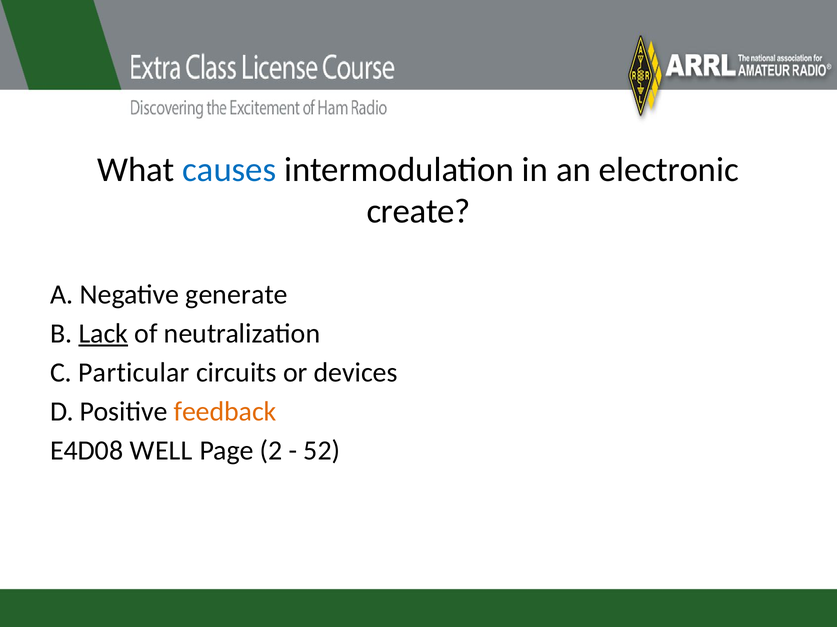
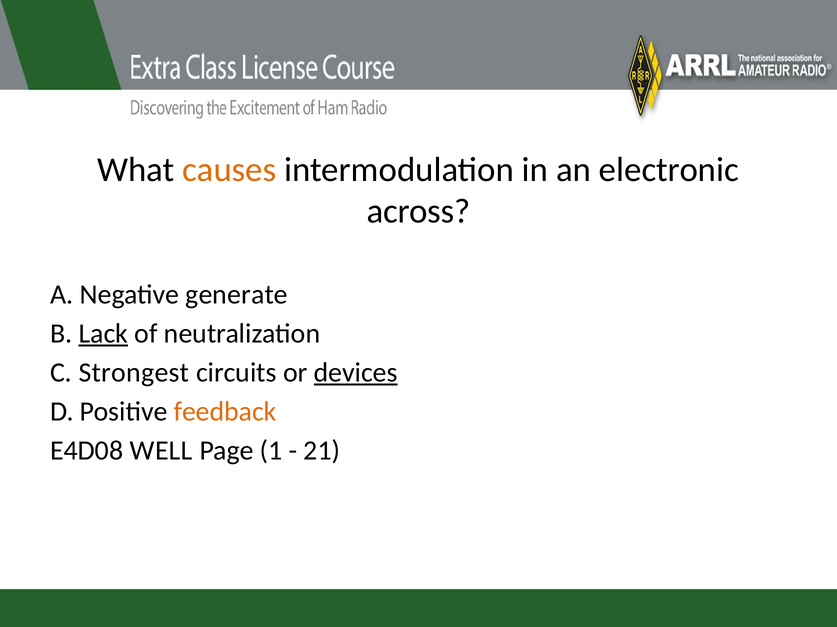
causes colour: blue -> orange (229, 170)
create: create -> across (419, 212)
Particular: Particular -> Strongest (134, 373)
devices underline: none -> present (356, 373)
2: 2 -> 1 (271, 451)
52: 52 -> 21 (322, 451)
